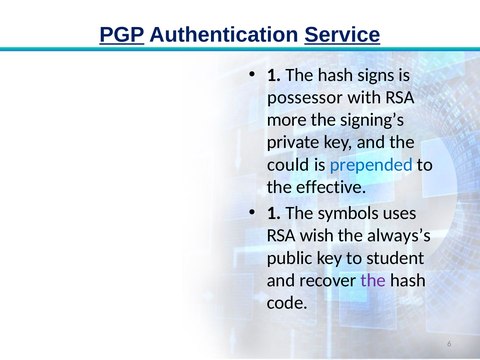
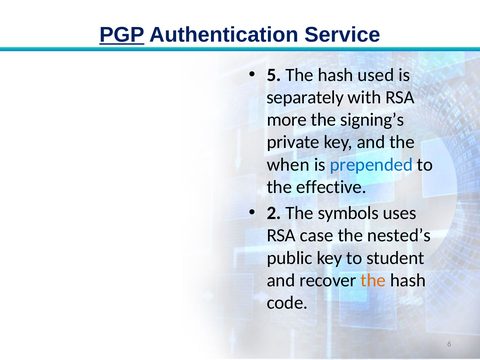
Service underline: present -> none (342, 35)
1: 1 -> 5 (274, 75)
signs: signs -> used (376, 75)
possessor: possessor -> separately (305, 97)
could: could -> when (288, 165)
1: 1 -> 2 (274, 213)
wish: wish -> case (317, 236)
always’s: always’s -> nested’s (399, 236)
the colour: purple -> orange (373, 280)
